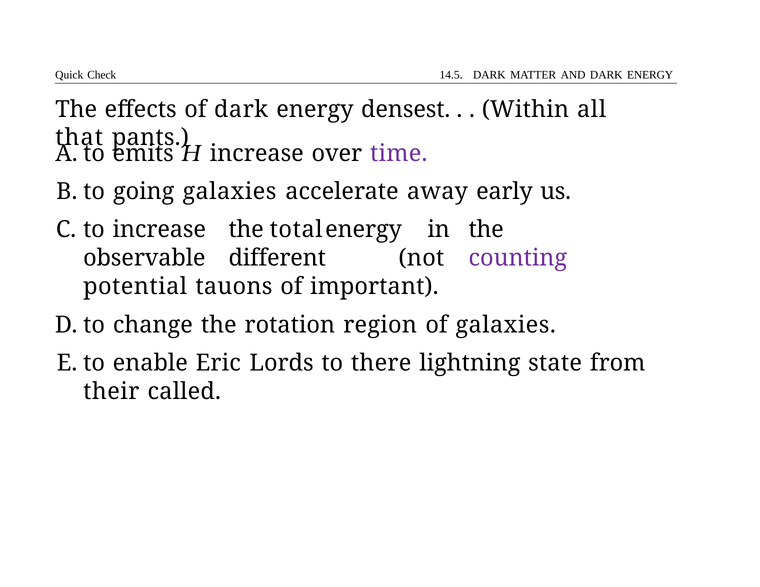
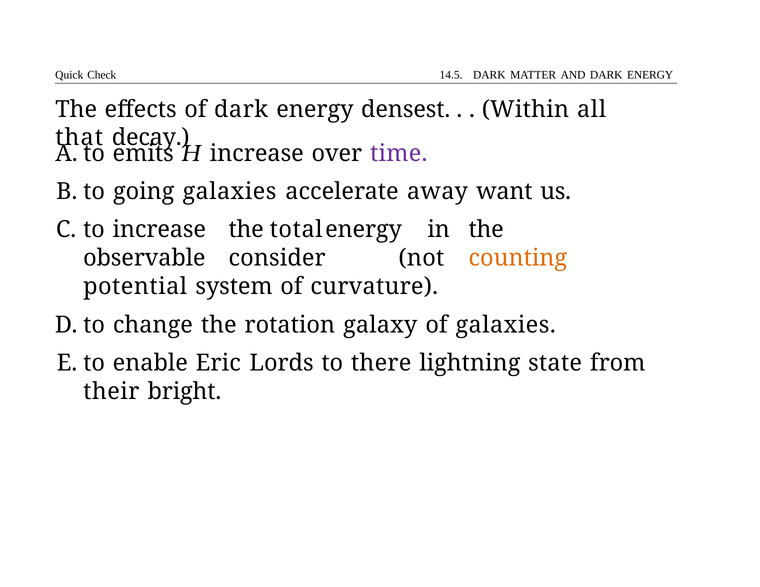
pants: pants -> decay (151, 138)
early: early -> want (504, 192)
different: different -> consider (277, 258)
counting colour: purple -> orange (518, 258)
tauons: tauons -> system (234, 287)
important: important -> curvature (374, 287)
region: region -> galaxy (380, 325)
called: called -> bright (184, 392)
